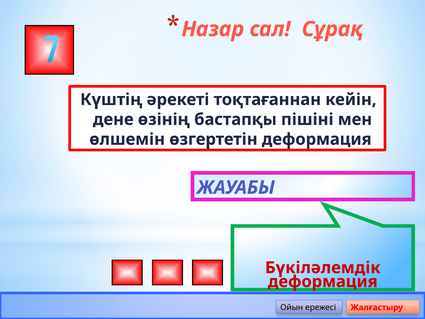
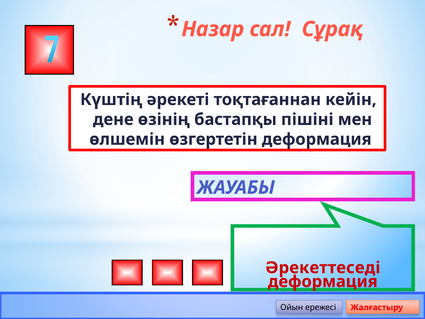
Бүкіләлемдік: Бүкіләлемдік -> Әрекеттеседі (323, 268)
